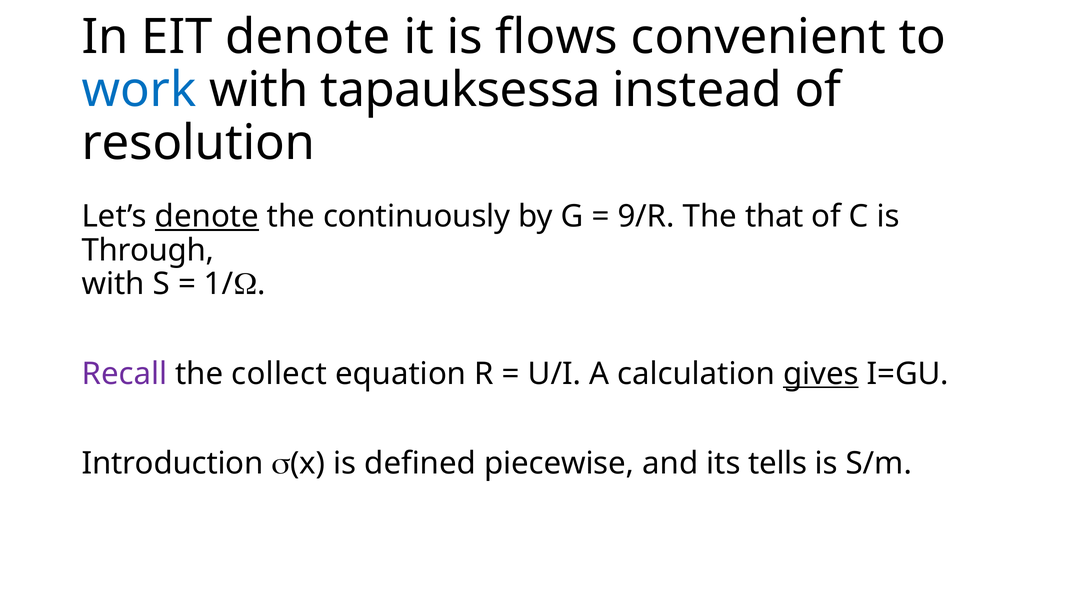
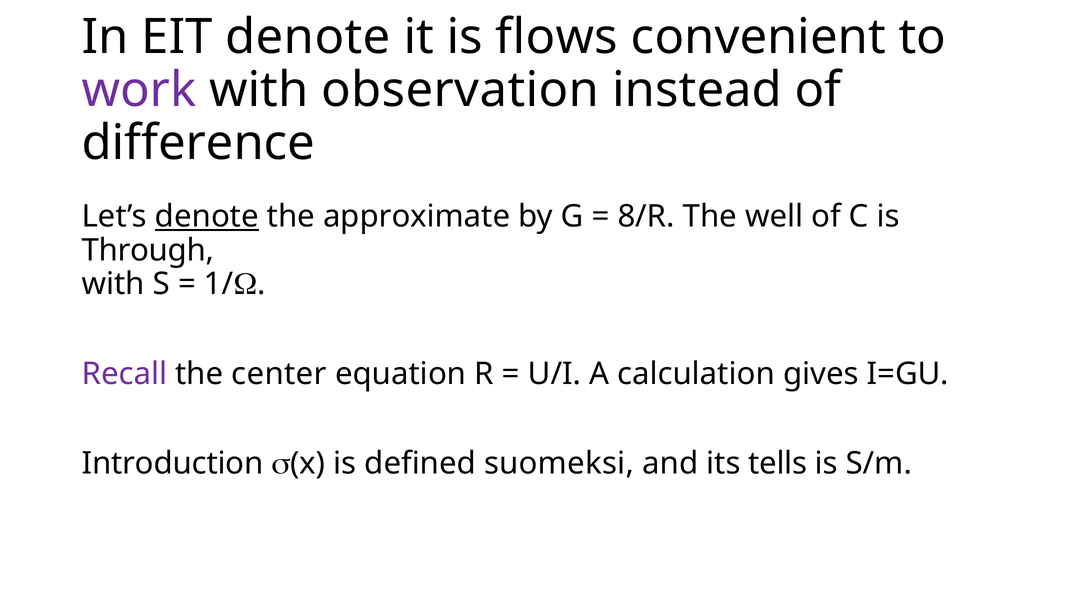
work colour: blue -> purple (139, 90)
tapauksessa: tapauksessa -> observation (460, 90)
resolution: resolution -> difference (198, 143)
continuously: continuously -> approximate (417, 217)
9/R: 9/R -> 8/R (646, 217)
that: that -> well (774, 217)
collect: collect -> center (279, 374)
gives underline: present -> none (821, 374)
piecewise: piecewise -> suomeksi (559, 464)
